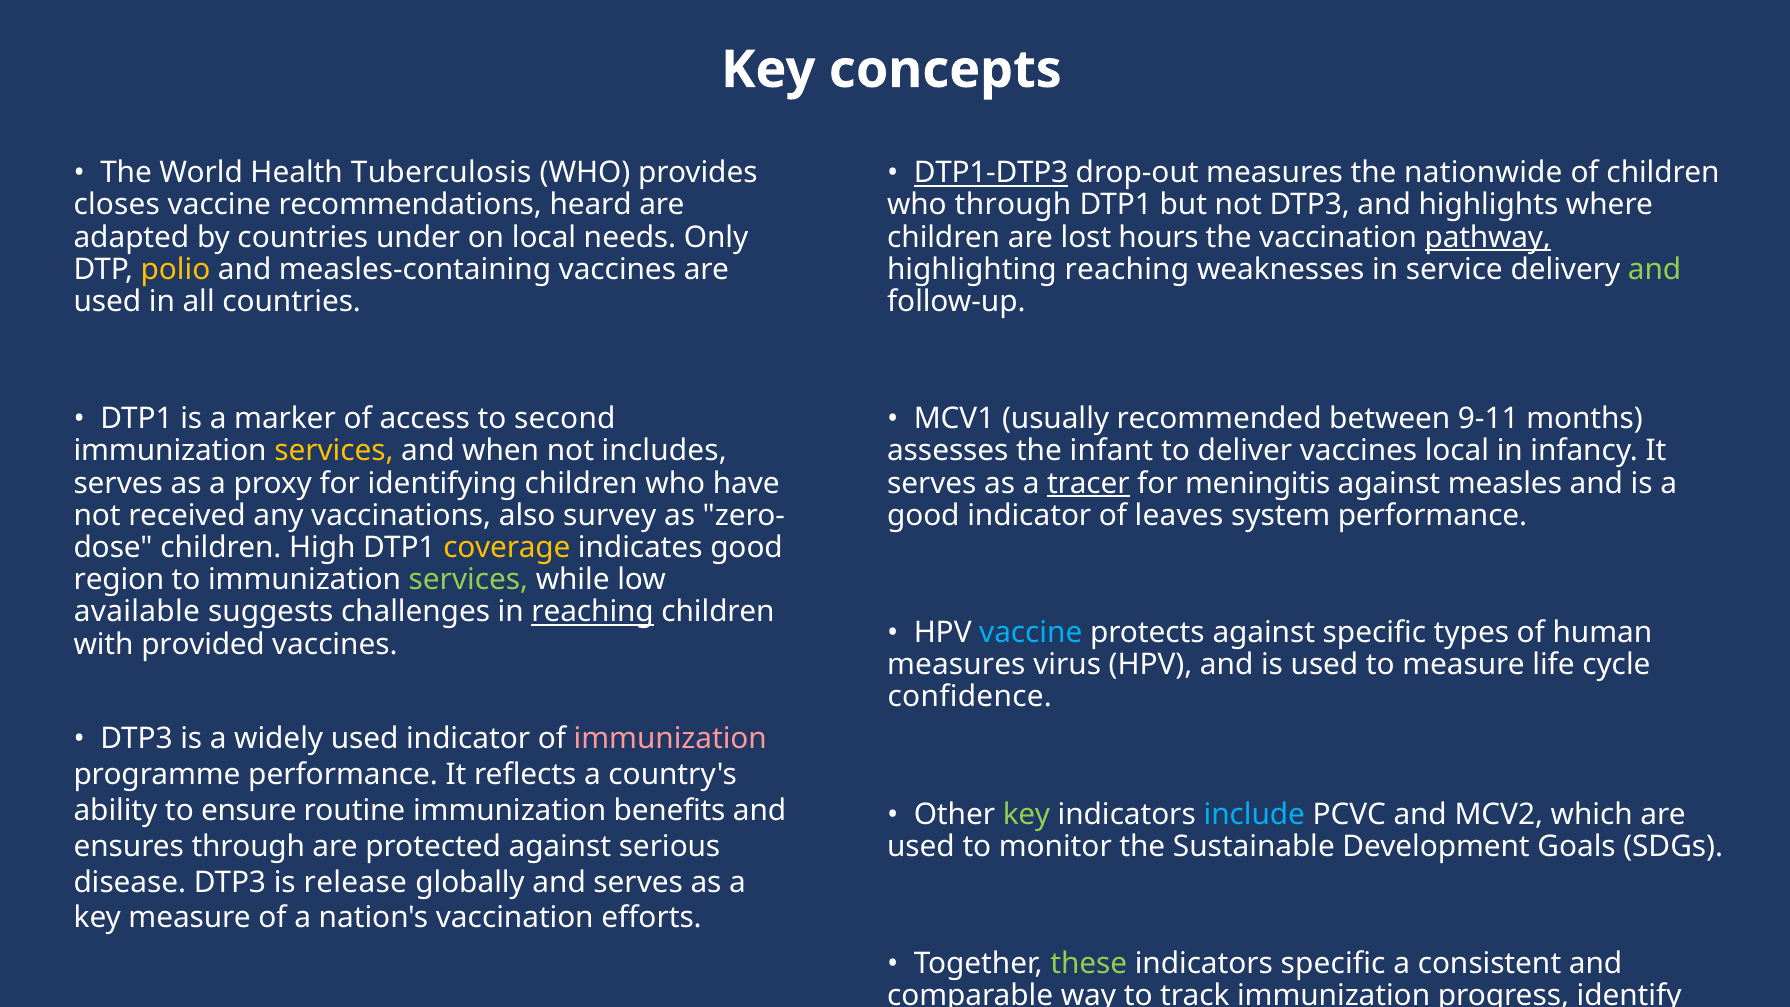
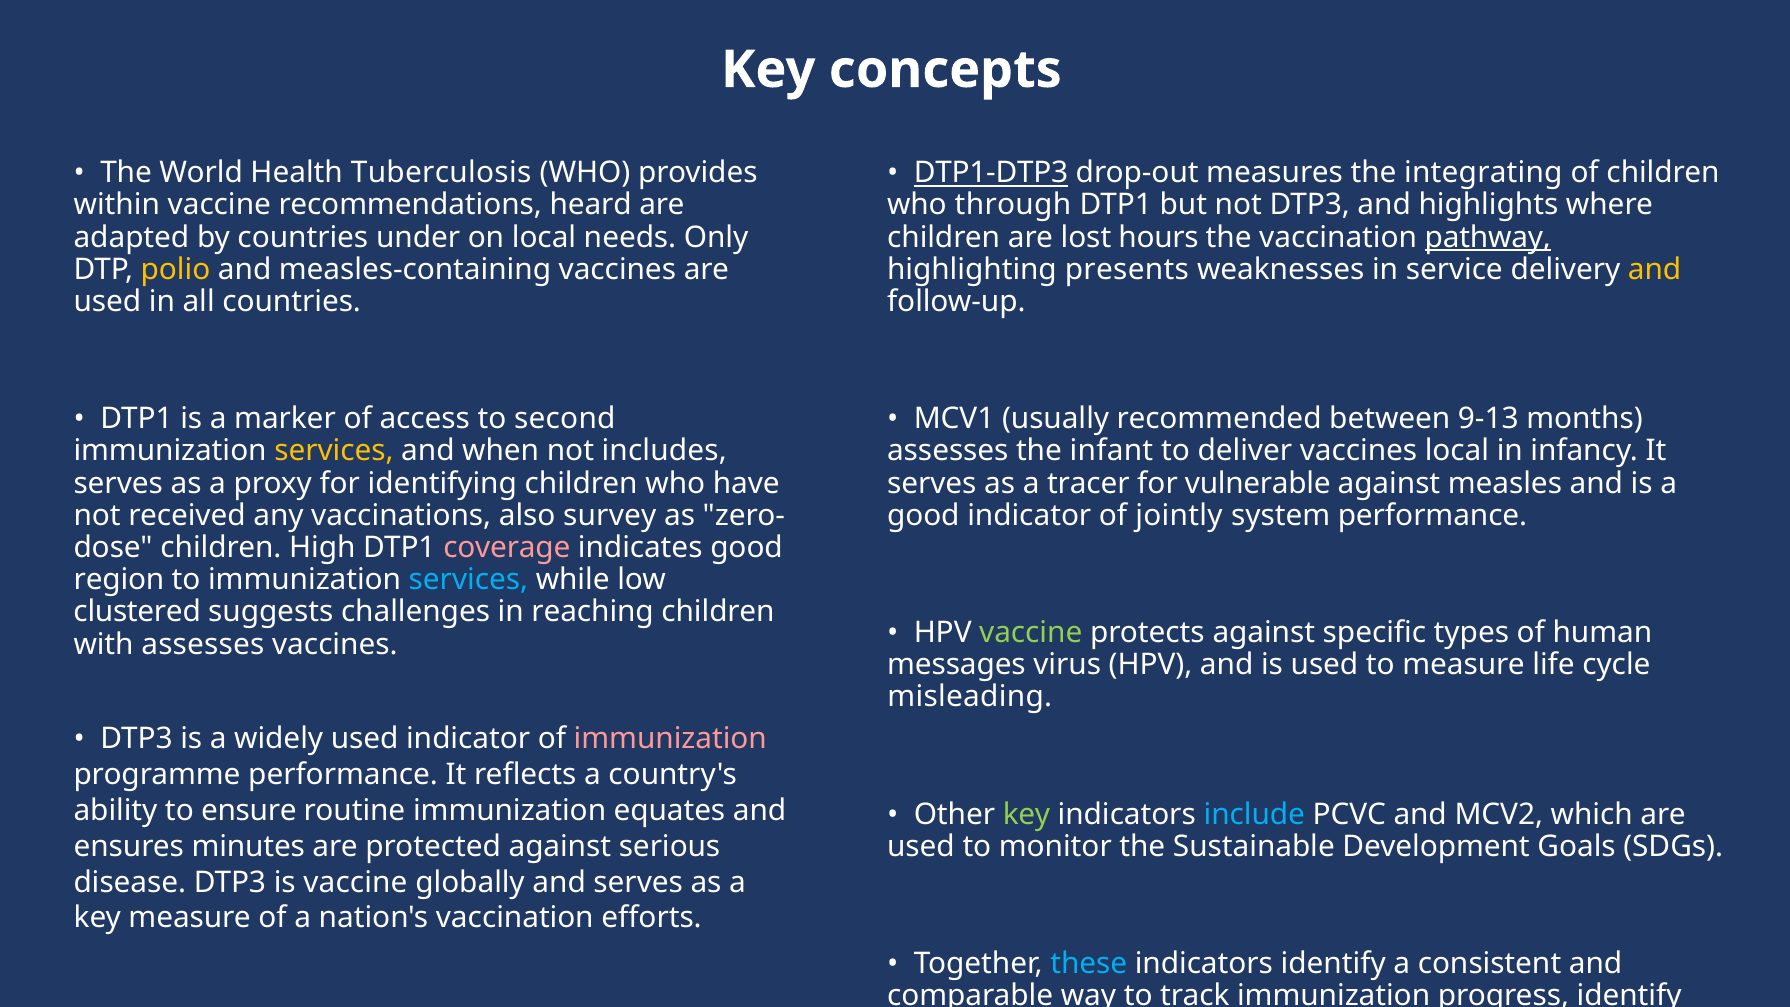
nationwide: nationwide -> integrating (1483, 173)
closes: closes -> within (117, 205)
highlighting reaching: reaching -> presents (1127, 269)
and colour: light green -> yellow (1655, 269)
9-11: 9-11 -> 9-13 (1488, 419)
tracer underline: present -> none (1088, 483)
meningitis: meningitis -> vulnerable (1258, 483)
leaves: leaves -> jointly (1179, 515)
coverage colour: yellow -> pink (507, 548)
services colour: light green -> light blue (468, 580)
available: available -> clustered (137, 612)
reaching underline: present -> none (593, 612)
vaccine colour: light blue -> light green (1031, 633)
with provided: provided -> assesses (203, 644)
measures: measures -> messages (956, 665)
confidence: confidence -> misleading (970, 697)
benefits: benefits -> equates (669, 811)
ensures through: through -> minutes (248, 846)
is release: release -> vaccine (355, 882)
these colour: light green -> light blue (1089, 964)
indicators specific: specific -> identify (1333, 964)
